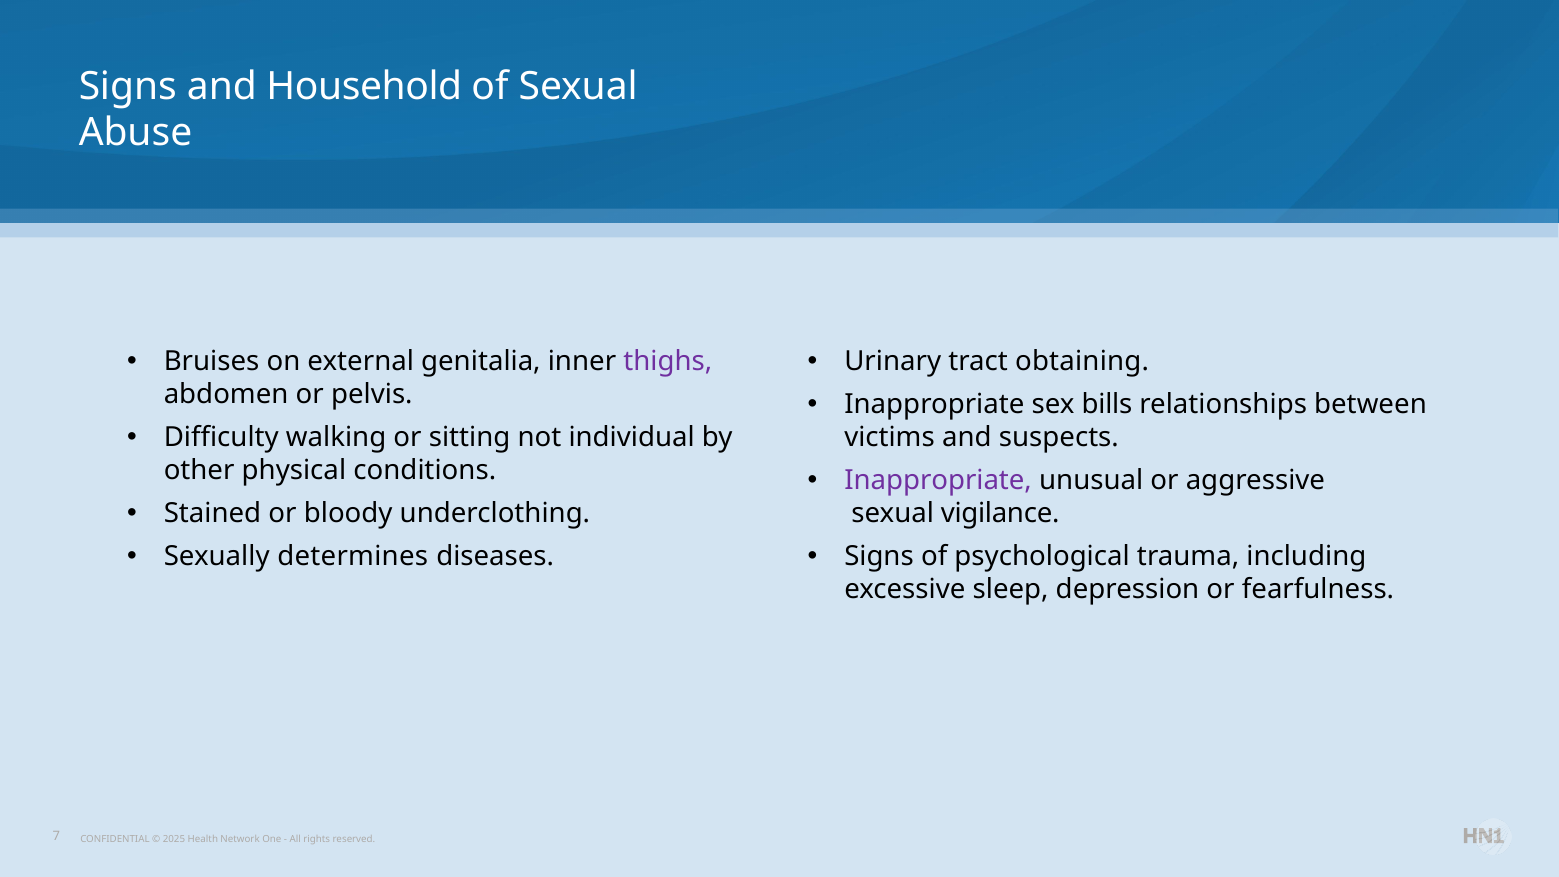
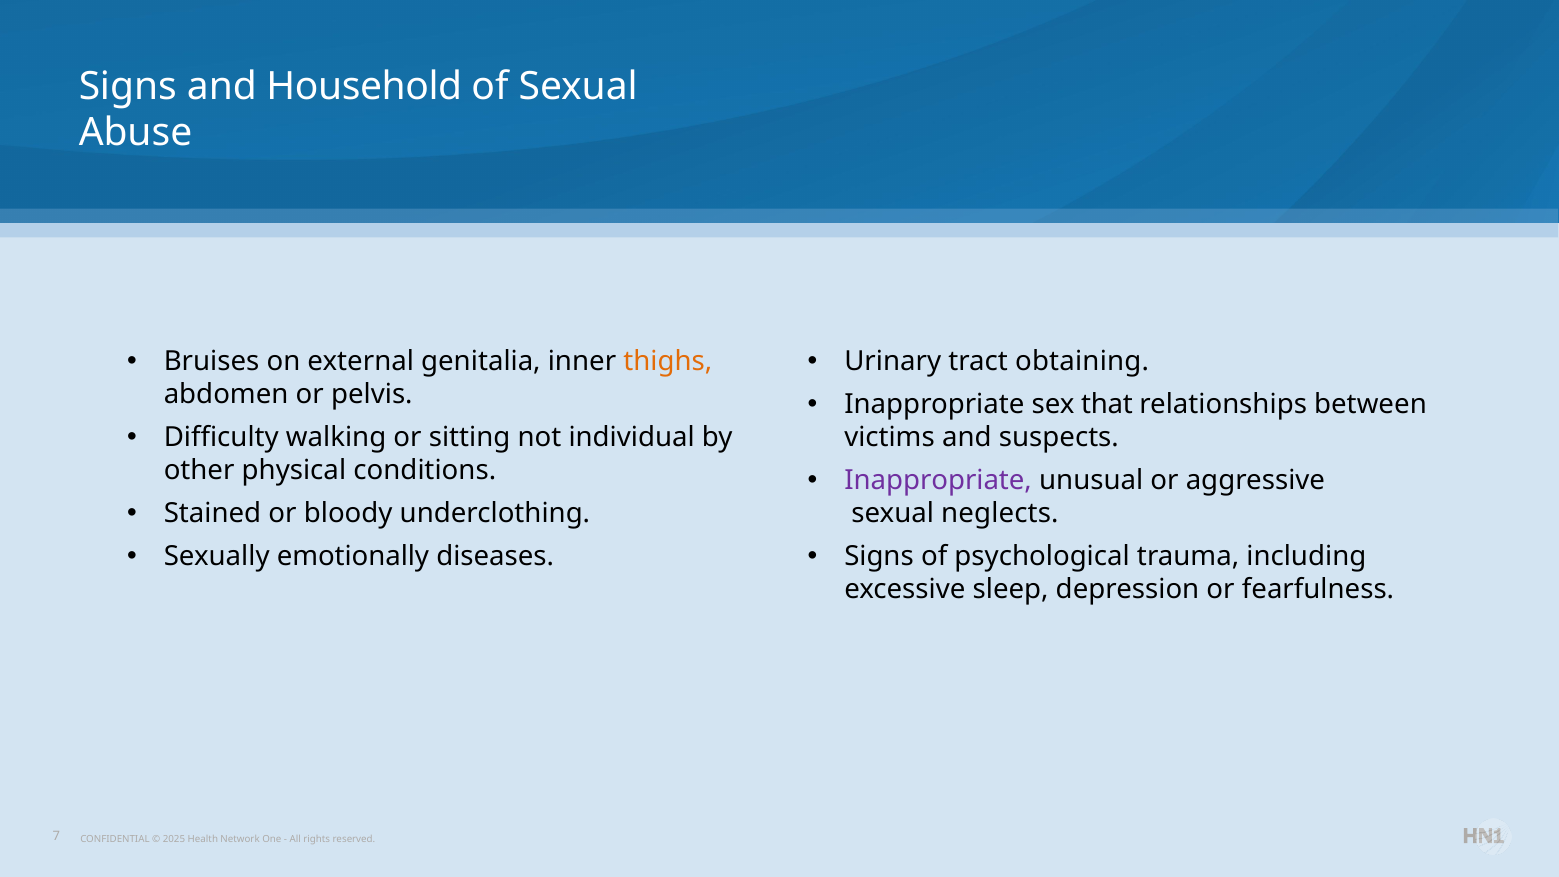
thighs colour: purple -> orange (668, 361)
bills: bills -> that (1107, 404)
vigilance: vigilance -> neglects (1000, 513)
determines: determines -> emotionally (353, 556)
